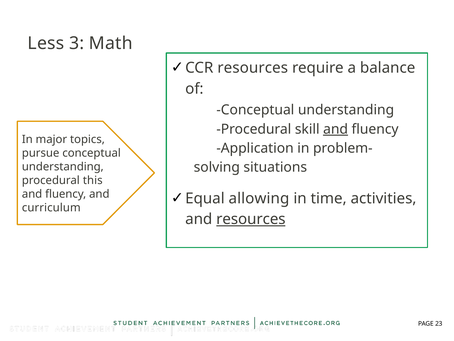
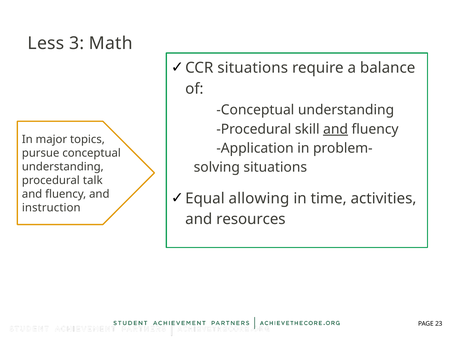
CCR resources: resources -> situations (253, 68)
this: this -> talk (93, 180)
curriculum: curriculum -> instruction (51, 207)
resources underline: present -> none (251, 219)
